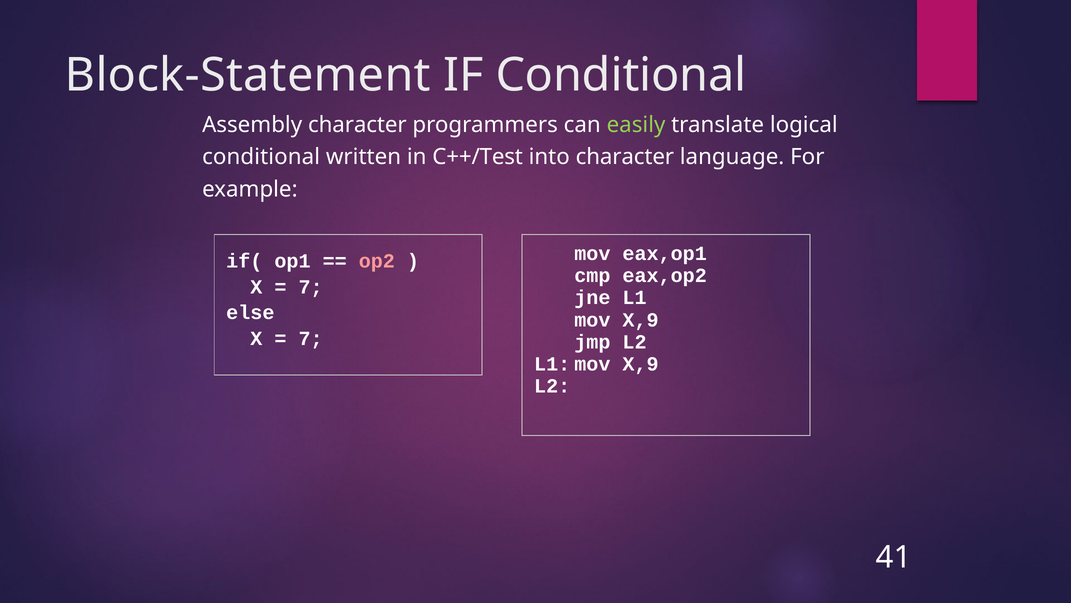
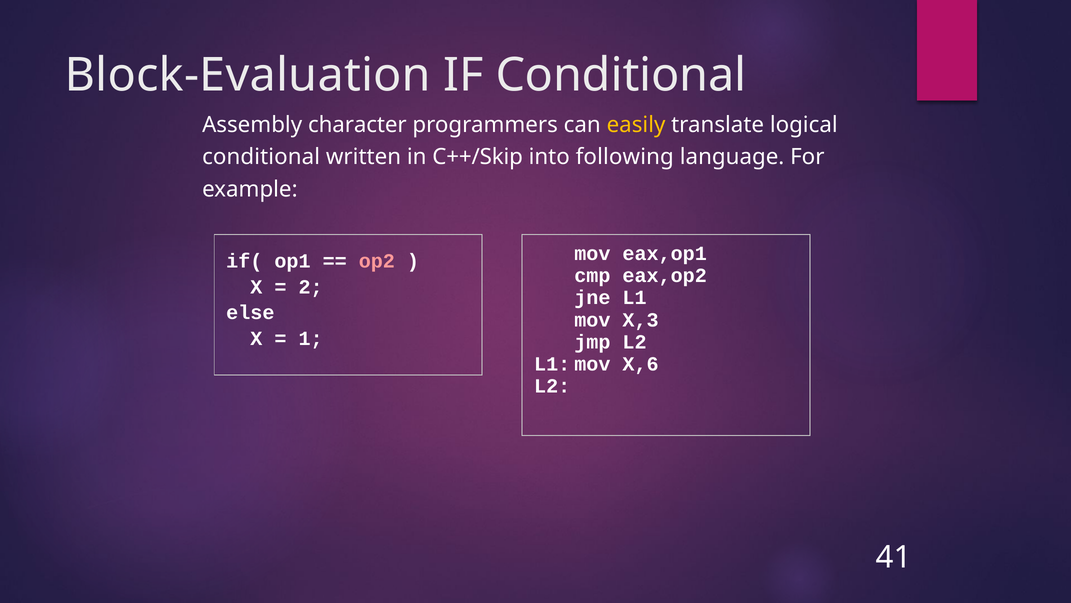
Block-Statement: Block-Statement -> Block-Evaluation (248, 75)
easily colour: light green -> yellow (636, 125)
C++/Test: C++/Test -> C++/Skip (478, 157)
into character: character -> following (625, 157)
7: 7 -> 2 (311, 287)
mov X,9: X,9 -> X,3 (641, 320)
7: 7 -> 1 (311, 338)
X,9: X,9 -> X,6 (641, 364)
